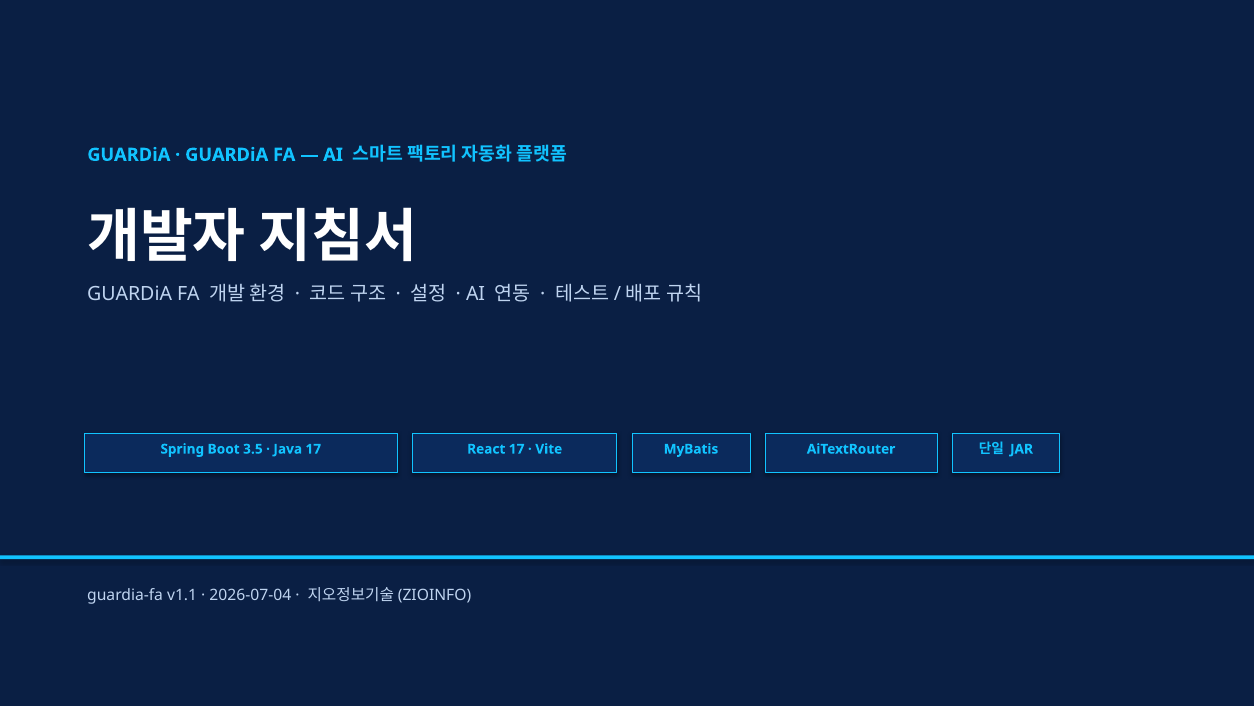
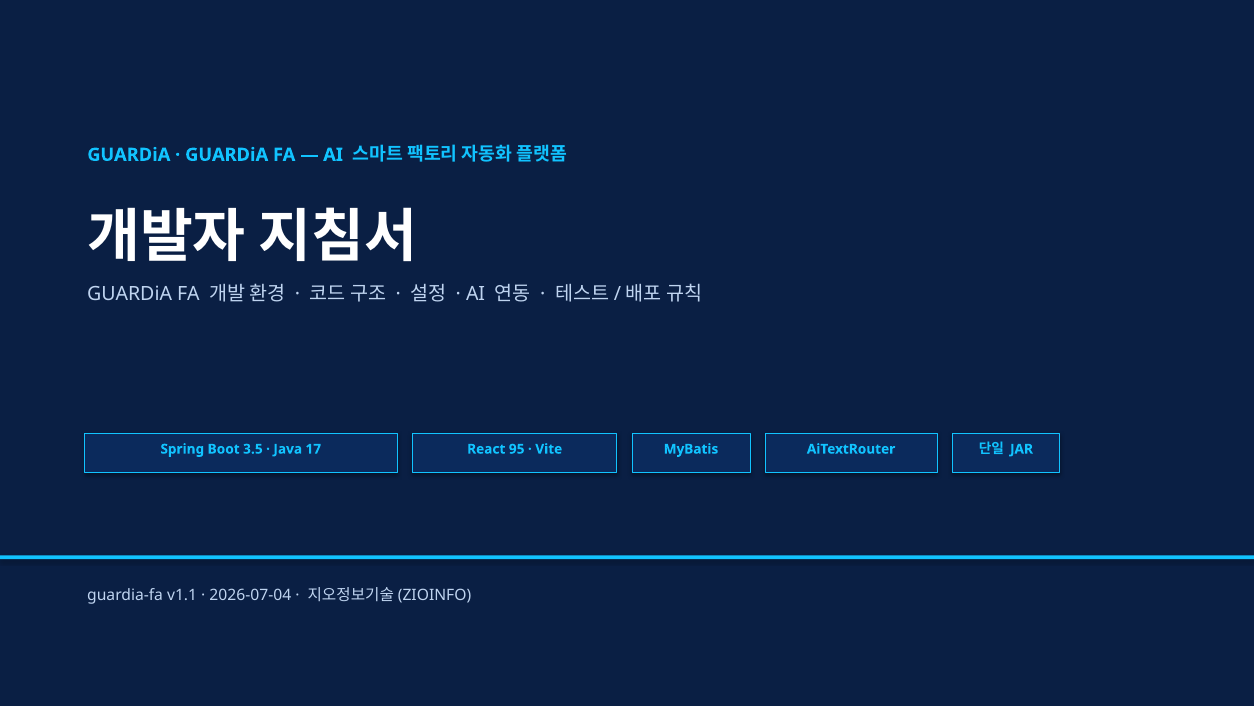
React 17: 17 -> 95 (517, 449)
